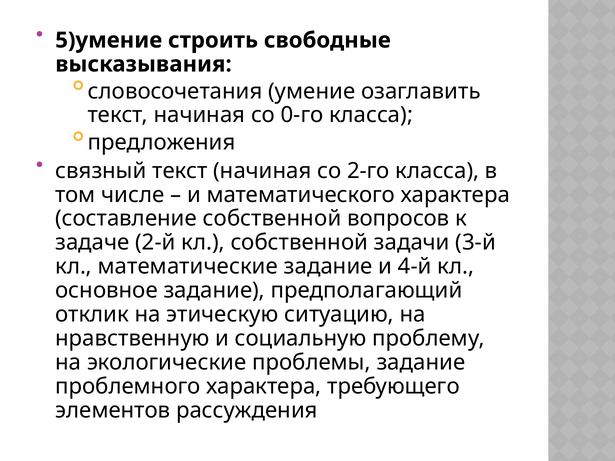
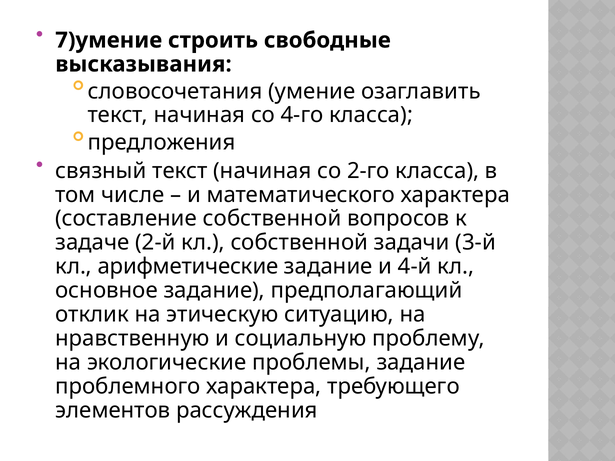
5)умение: 5)умение -> 7)умение (109, 40)
0-го: 0-го -> 4-го (302, 115)
математические: математические -> арифметические (188, 267)
